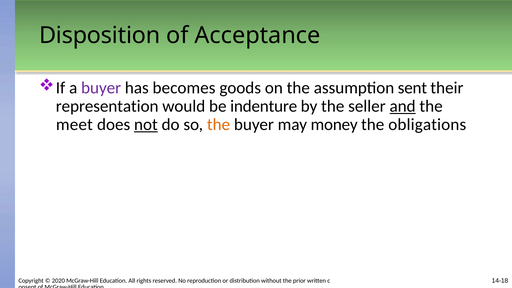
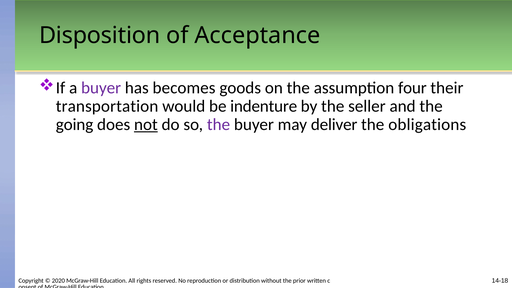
sent: sent -> four (412, 88)
representation: representation -> transportation (107, 106)
and underline: present -> none (403, 106)
meet: meet -> going (75, 125)
the colour: orange -> purple (219, 125)
money: money -> deliver (334, 125)
